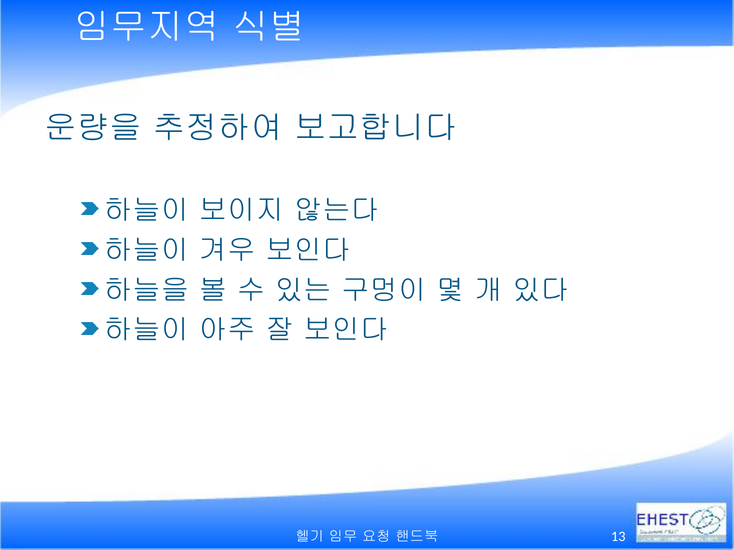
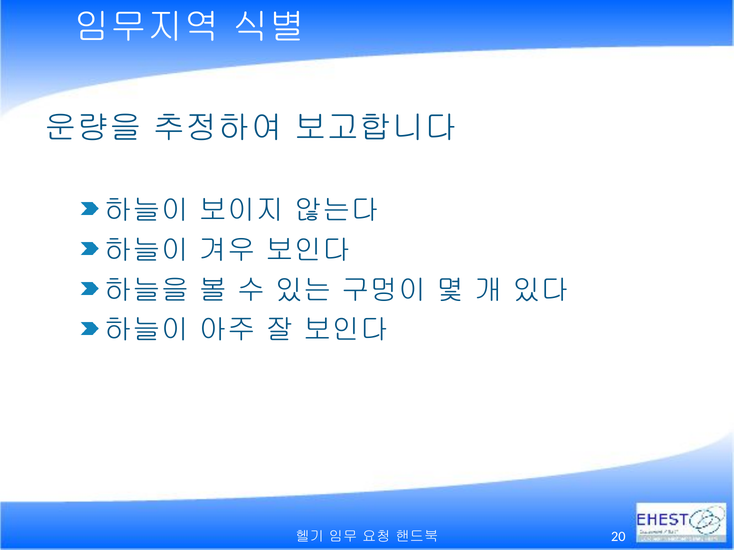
13: 13 -> 20 (618, 537)
